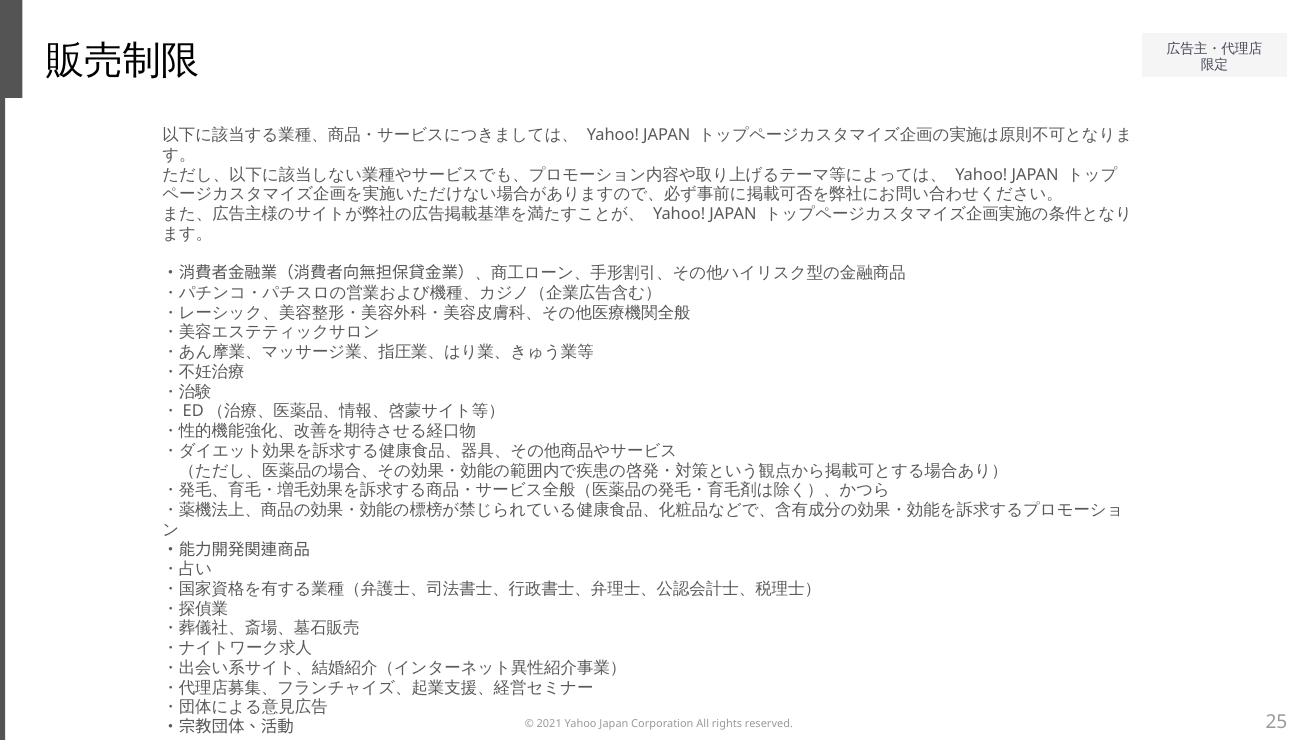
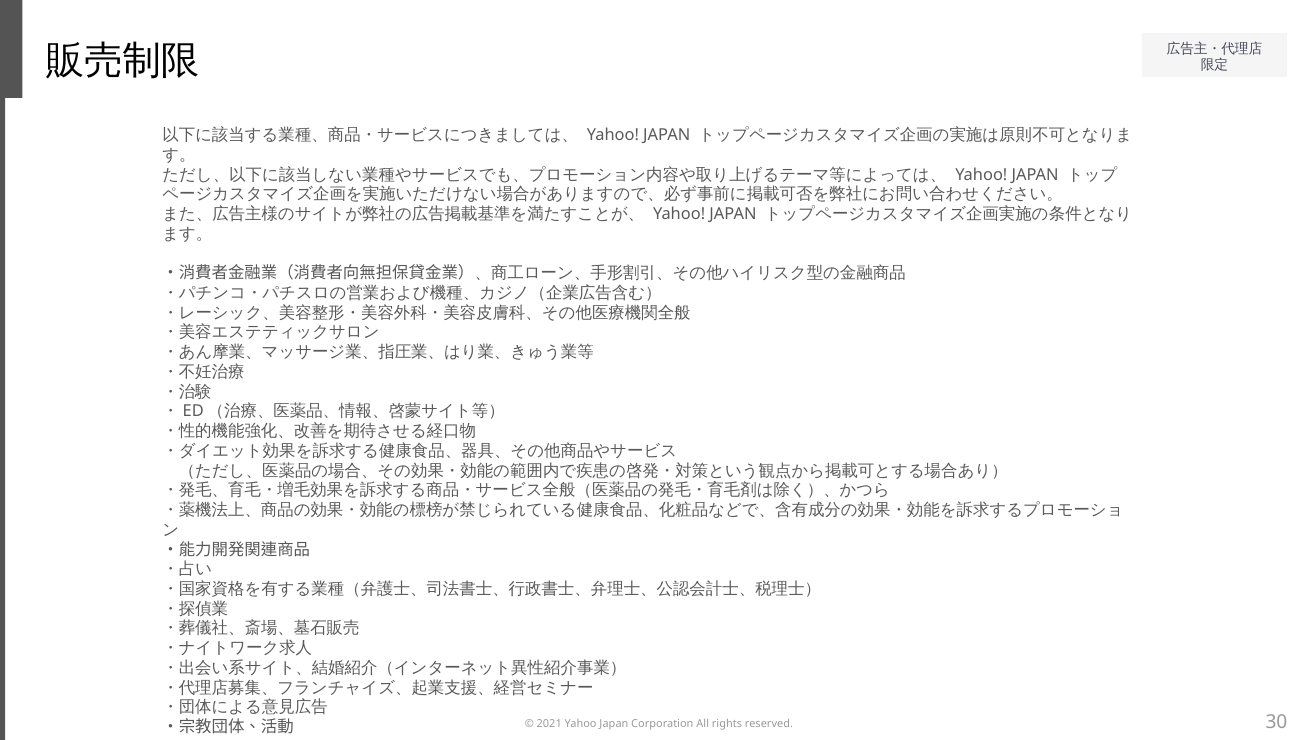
25: 25 -> 30 (1276, 722)
